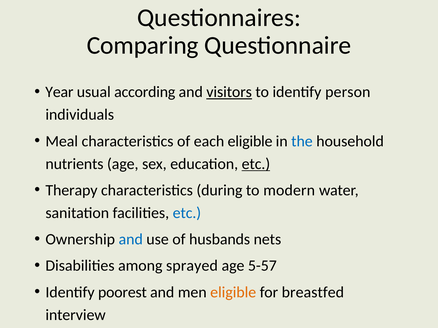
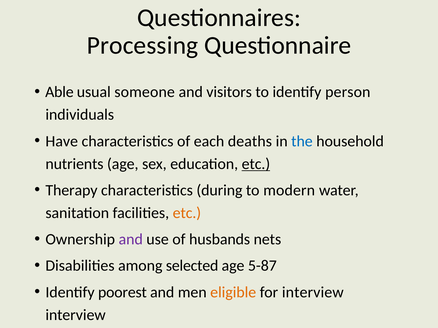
Comparing: Comparing -> Processing (143, 45)
Year: Year -> Able (59, 92)
according: according -> someone (145, 92)
visitors underline: present -> none (229, 92)
Meal: Meal -> Have (62, 141)
each eligible: eligible -> deaths (250, 141)
etc colour: blue -> orange (187, 213)
and colour: blue -> purple (131, 240)
sprayed: sprayed -> selected (192, 266)
5-57: 5-57 -> 5-87 (262, 266)
for breastfed: breastfed -> interview (313, 293)
